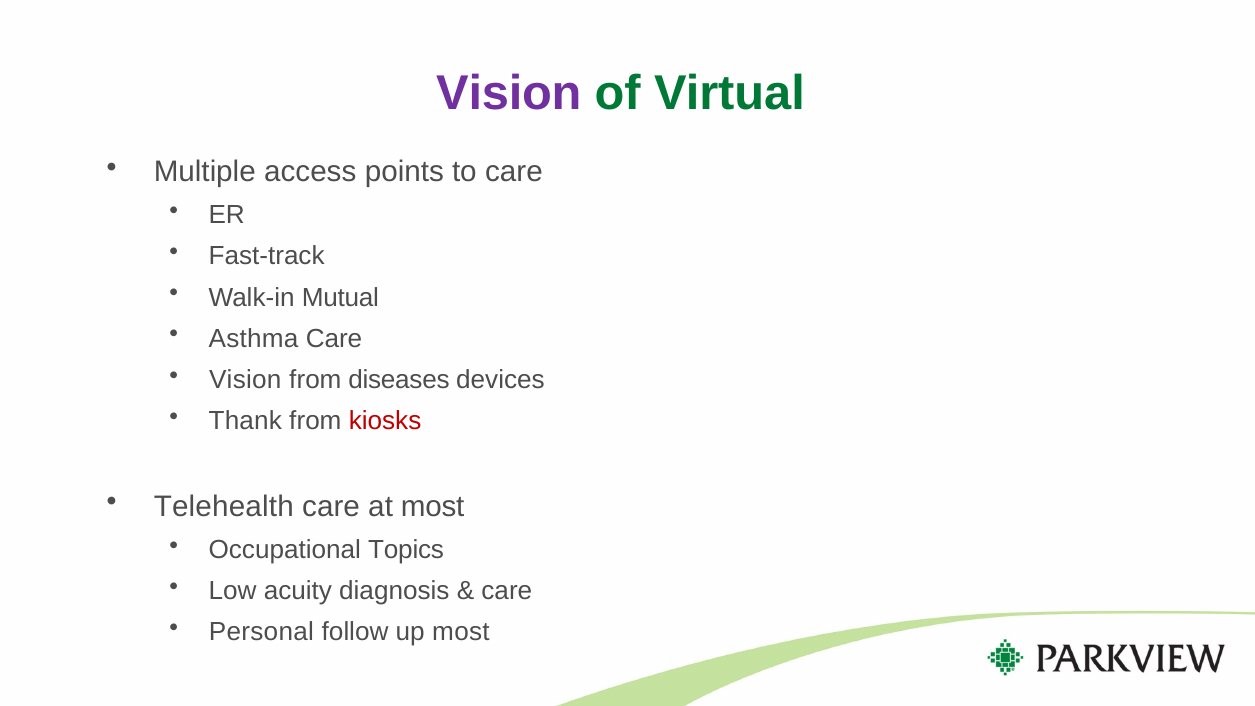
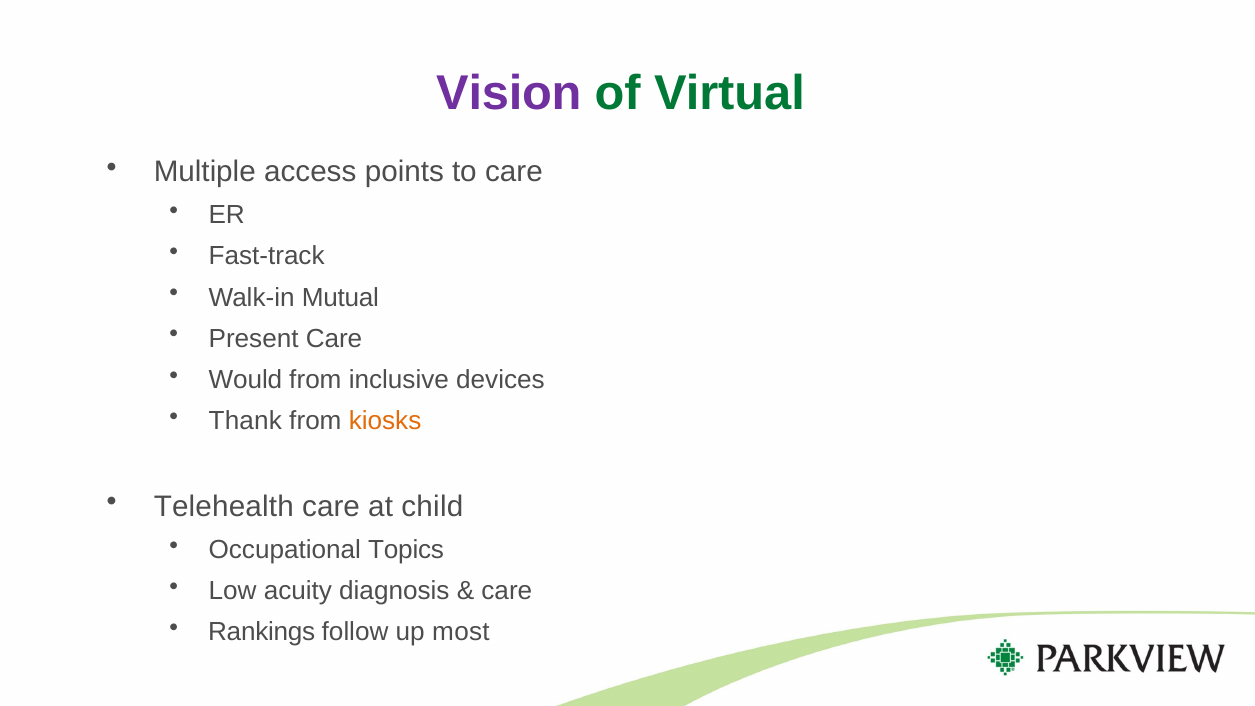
Asthma: Asthma -> Present (254, 339)
Vision: Vision -> Would (245, 380)
diseases: diseases -> inclusive (399, 380)
kiosks colour: red -> orange (385, 421)
at most: most -> child (432, 507)
Personal: Personal -> Rankings (262, 632)
